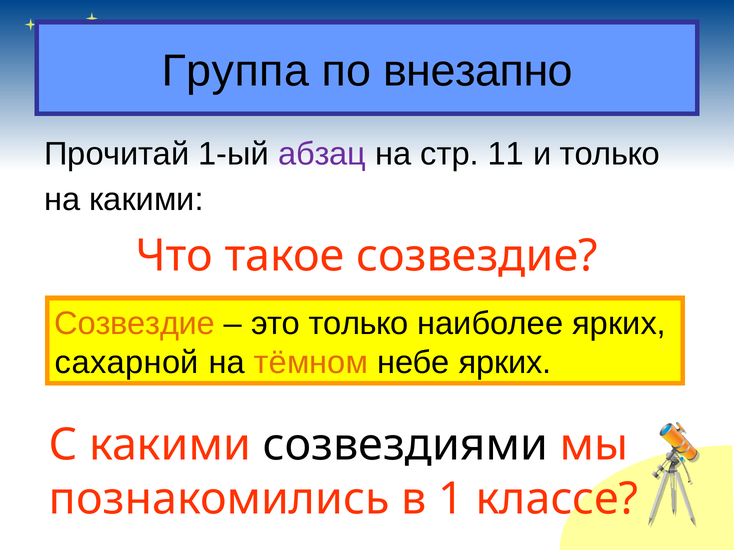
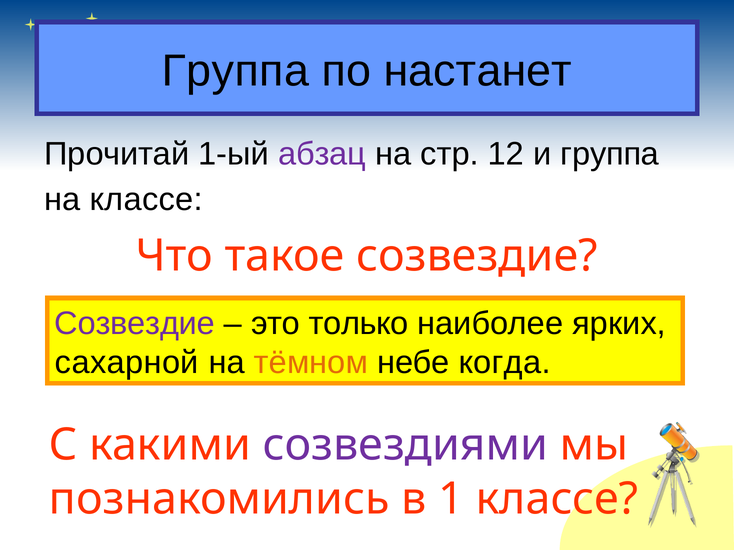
внезапно: внезапно -> настанет (478, 71)
11: 11 -> 12 (506, 154)
и только: только -> группа (610, 154)
на какими: какими -> классе (146, 200)
Созвездие colour: orange -> purple (135, 324)
небе ярких: ярких -> когда (505, 363)
созвездиями colour: black -> purple (405, 445)
